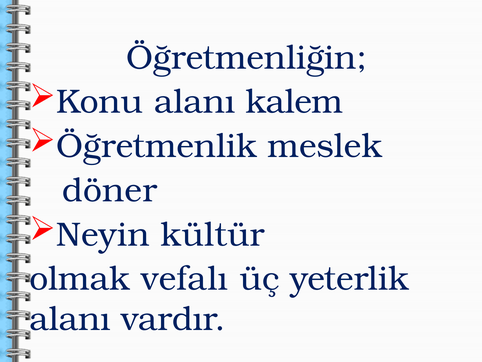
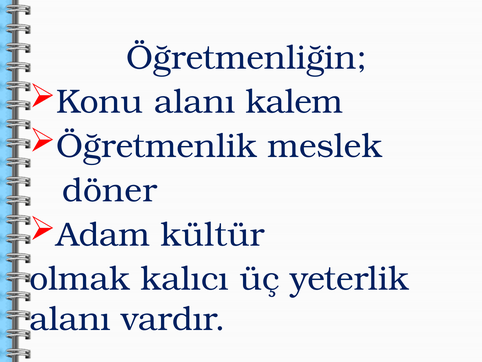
Neyin: Neyin -> Adam (103, 234)
vefalı: vefalı -> kalıcı (185, 279)
